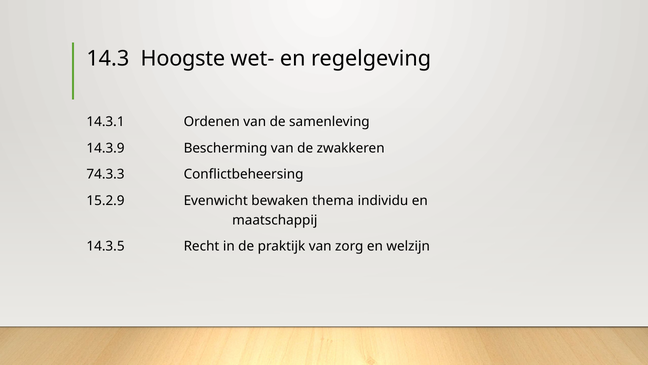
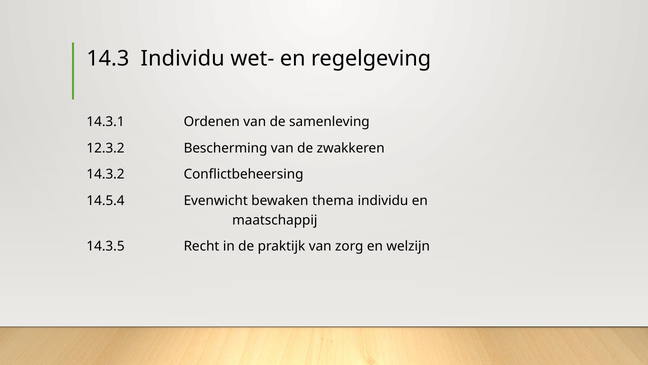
14.3 Hoogste: Hoogste -> Individu (183, 58)
14.3.9: 14.3.9 -> 12.3.2 (106, 148)
74.3.3: 74.3.3 -> 14.3.2 (106, 174)
15.2.9: 15.2.9 -> 14.5.4 (106, 200)
